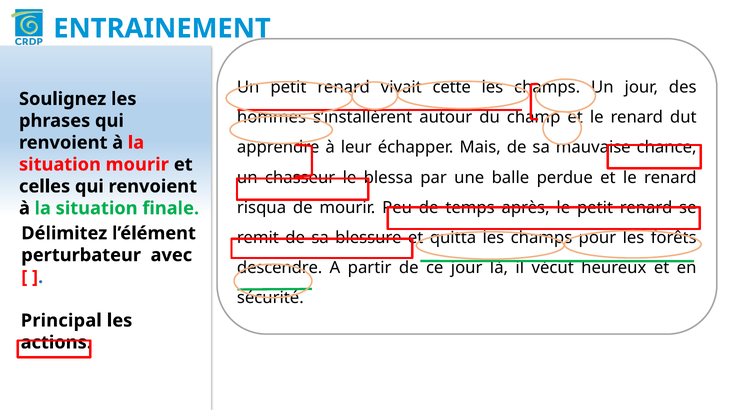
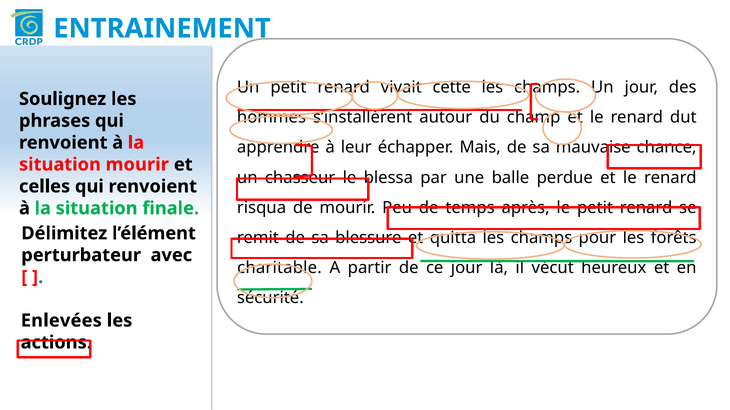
descendre: descendre -> charitable (280, 268)
Principal: Principal -> Enlevées (61, 321)
